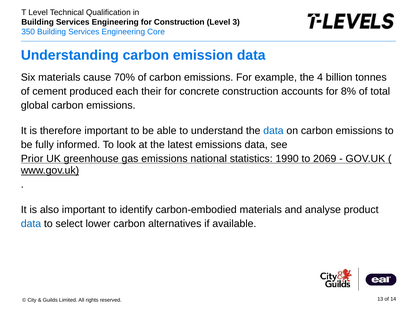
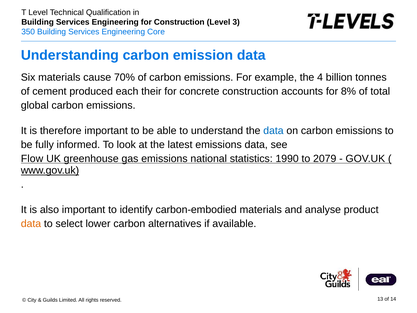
Prior: Prior -> Flow (32, 158)
2069: 2069 -> 2079 (325, 158)
data colour: blue -> orange (31, 224)
